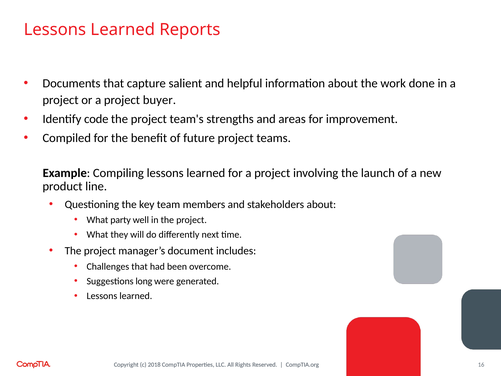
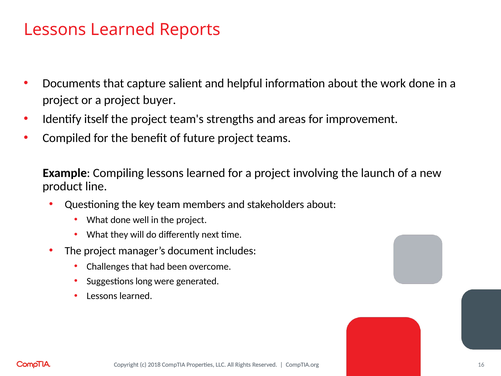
code: code -> itself (96, 119)
What party: party -> done (121, 220)
